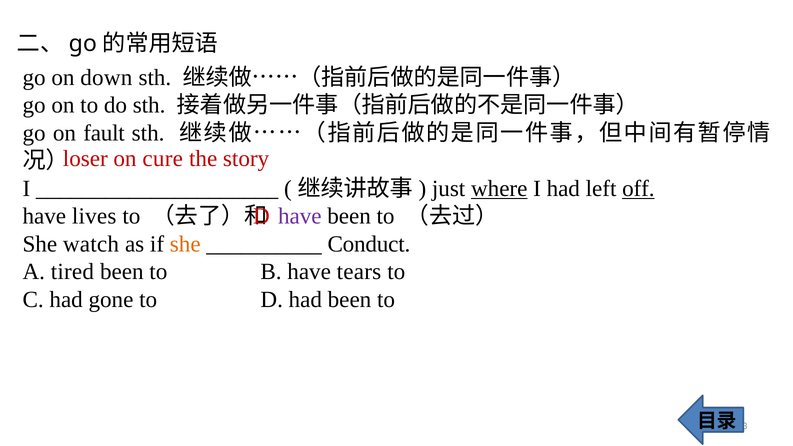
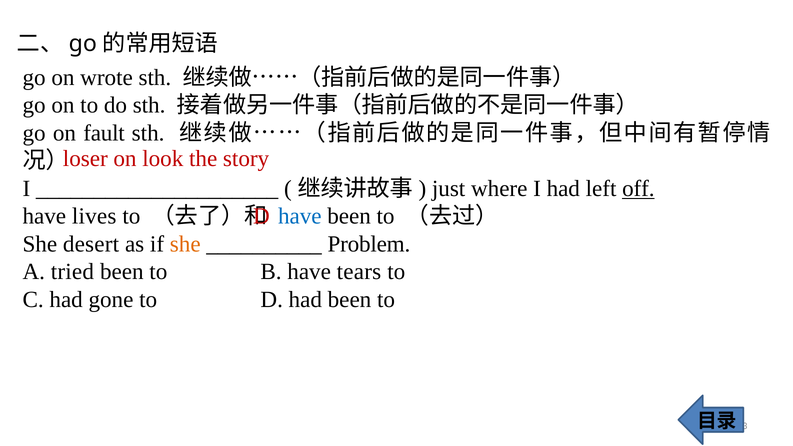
down: down -> wrote (106, 78)
cure: cure -> look (163, 159)
where underline: present -> none (499, 189)
have colour: purple -> blue (300, 216)
watch: watch -> desert (91, 244)
Conduct: Conduct -> Problem (369, 244)
tired: tired -> tried (72, 272)
